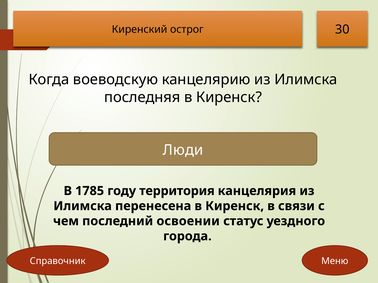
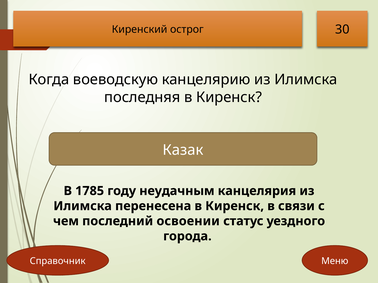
Люди: Люди -> Казак (183, 150)
территория: территория -> неудачным (177, 191)
